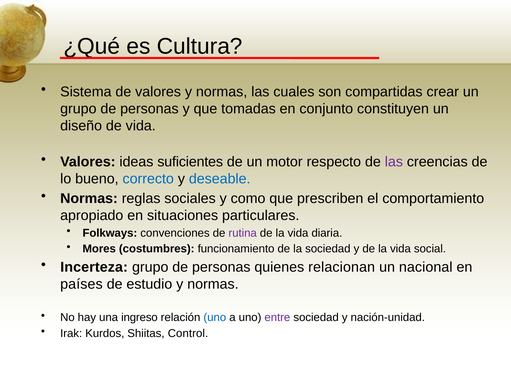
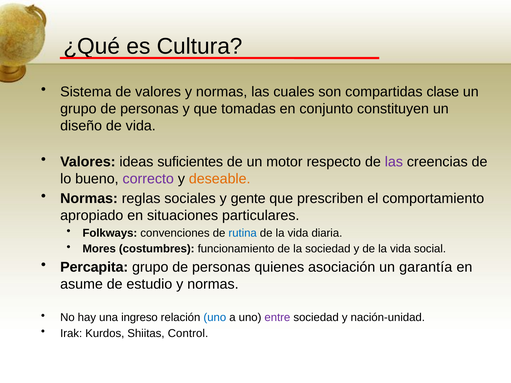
crear: crear -> clase (443, 92)
correcto colour: blue -> purple (148, 179)
deseable colour: blue -> orange (220, 179)
como: como -> gente (248, 199)
rutina colour: purple -> blue (243, 233)
Incerteza: Incerteza -> Percapita (94, 267)
relacionan: relacionan -> asociación (342, 267)
nacional: nacional -> garantía (426, 267)
países: países -> asume (82, 284)
